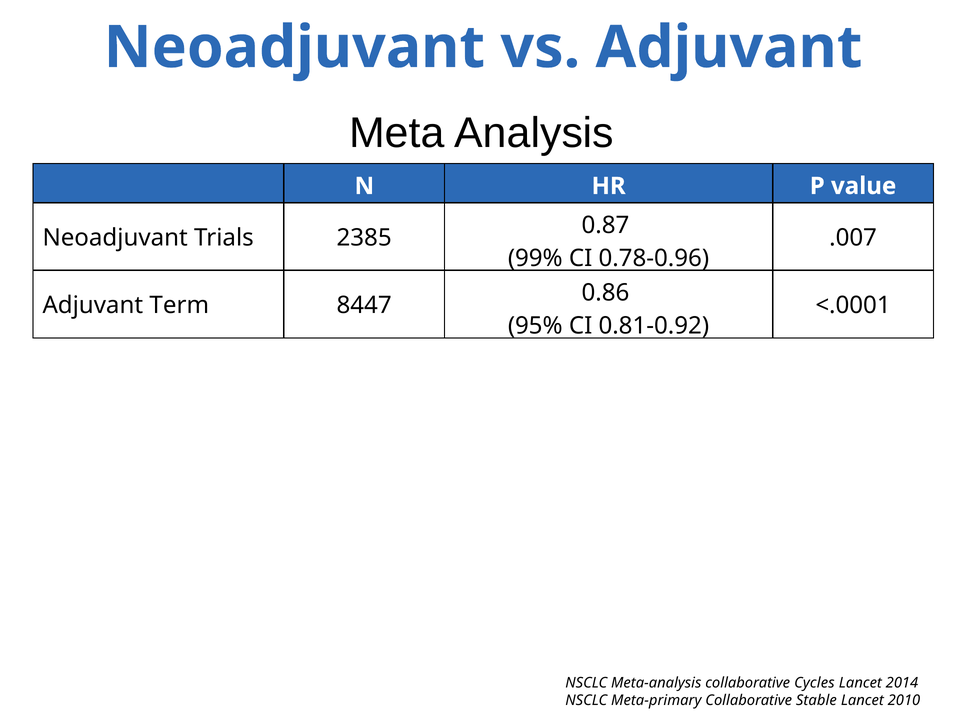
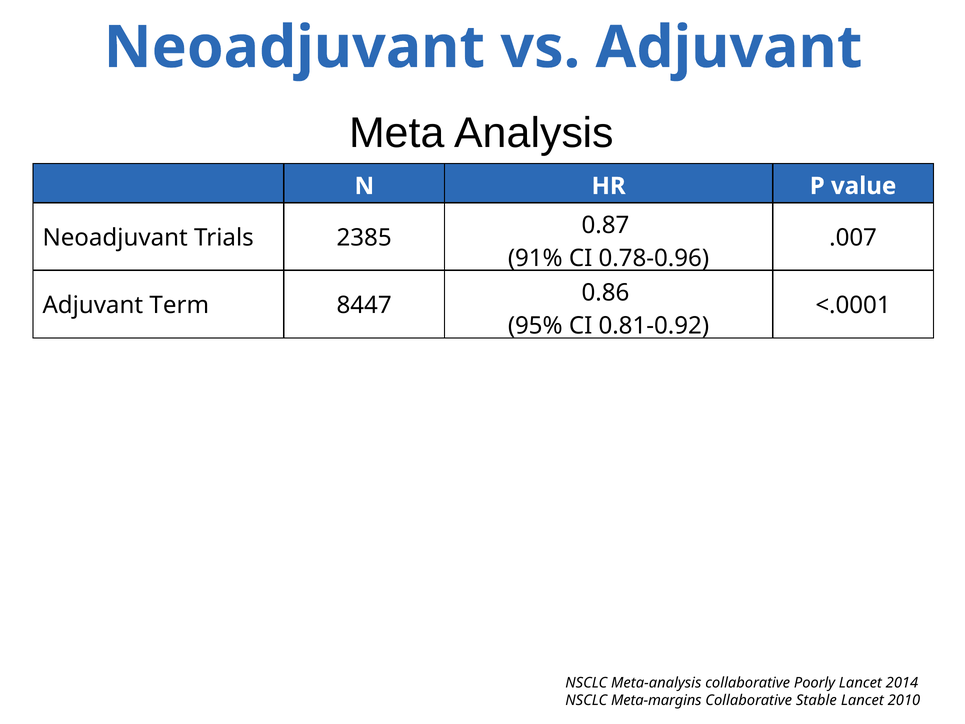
99%: 99% -> 91% (535, 258)
Cycles: Cycles -> Poorly (815, 683)
Meta-primary: Meta-primary -> Meta-margins (656, 700)
